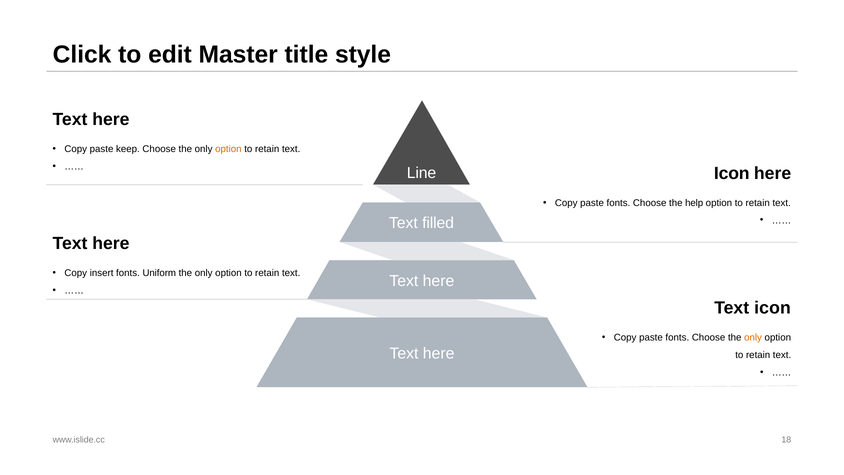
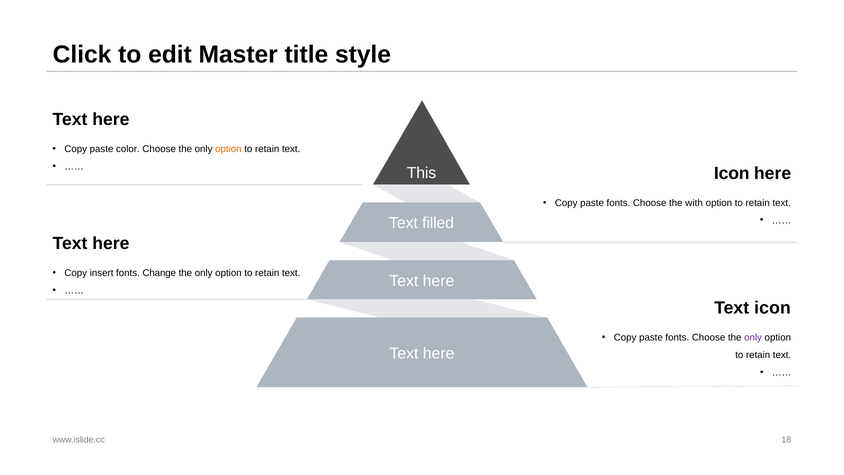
keep: keep -> color (128, 149)
Line: Line -> This (422, 173)
help: help -> with (694, 203)
Uniform: Uniform -> Change (159, 273)
only colour: orange -> purple (753, 337)
